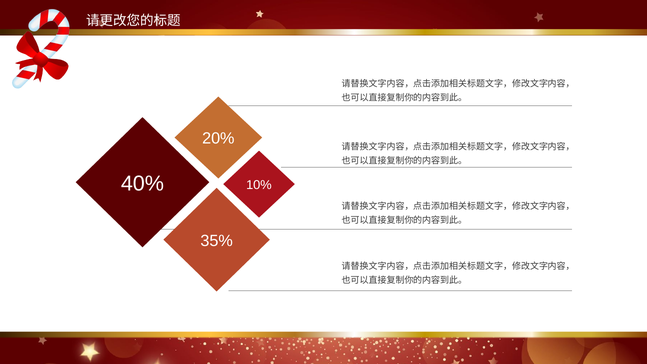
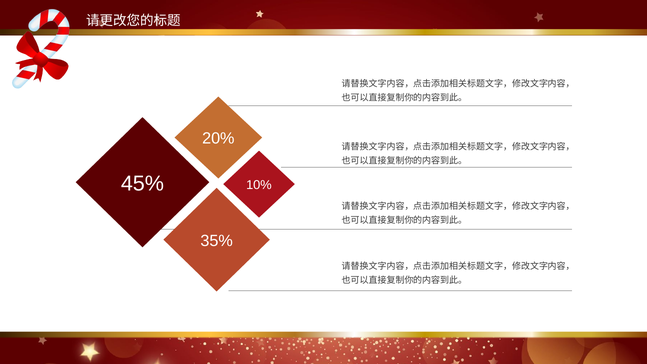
40%: 40% -> 45% (142, 184)
